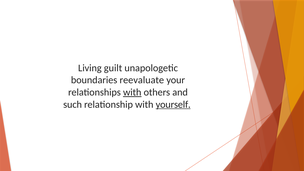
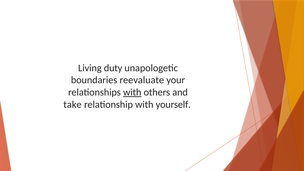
guilt: guilt -> duty (113, 68)
such: such -> take (72, 104)
yourself underline: present -> none (173, 104)
